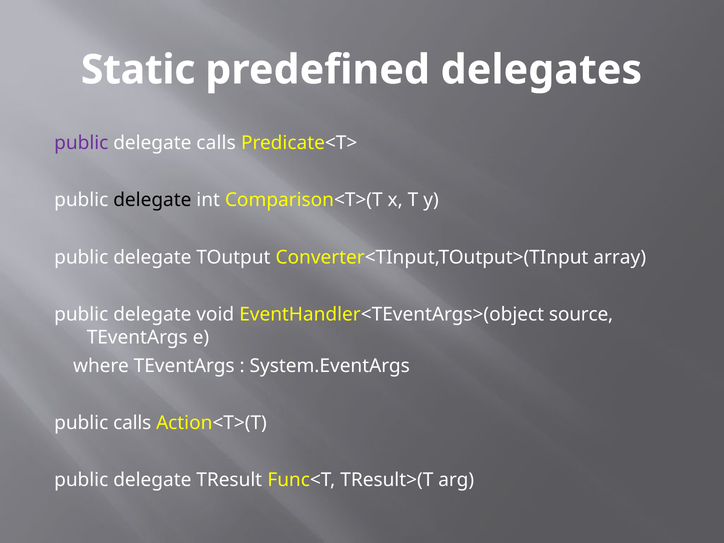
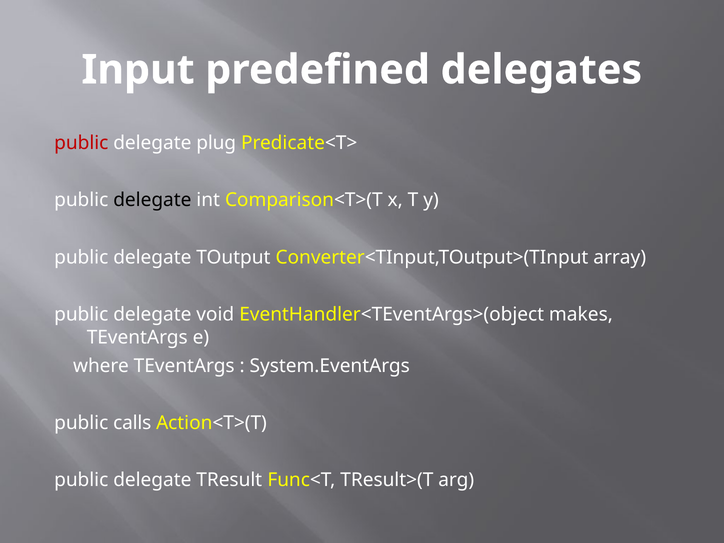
Static: Static -> Input (138, 70)
public colour: purple -> red (81, 143)
delegate calls: calls -> plug (216, 143)
source: source -> makes (581, 314)
